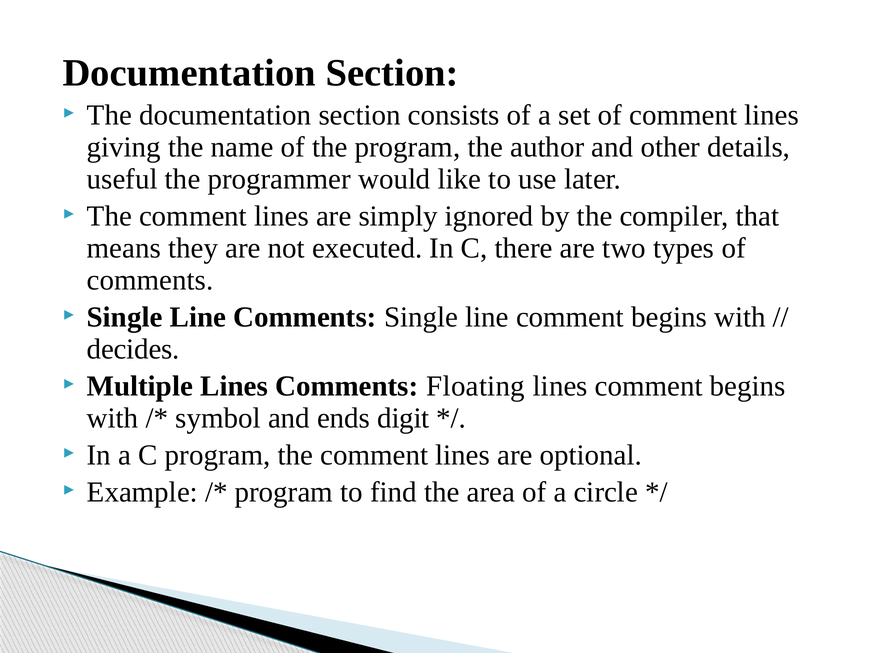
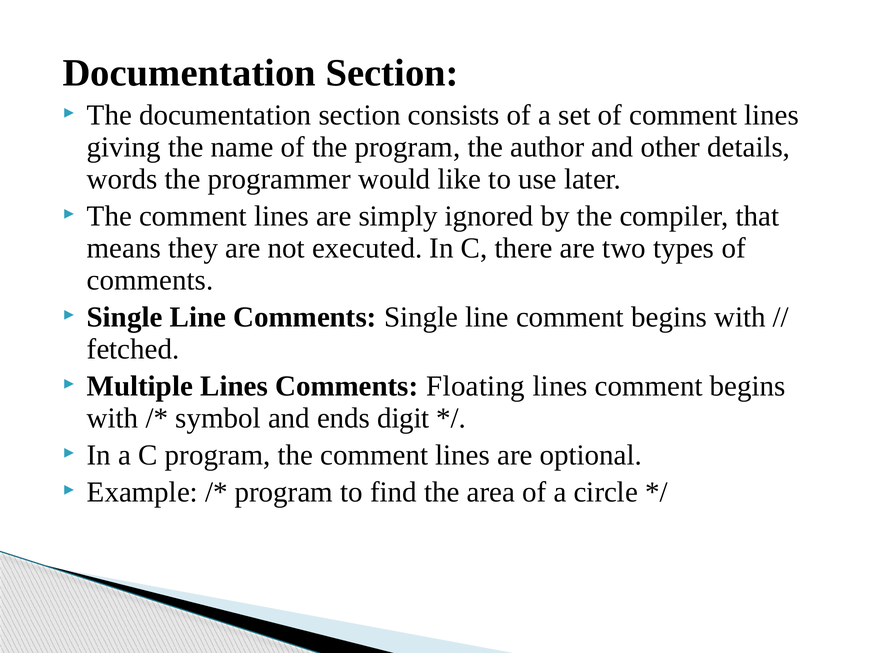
useful: useful -> words (122, 179)
decides: decides -> fetched (133, 349)
